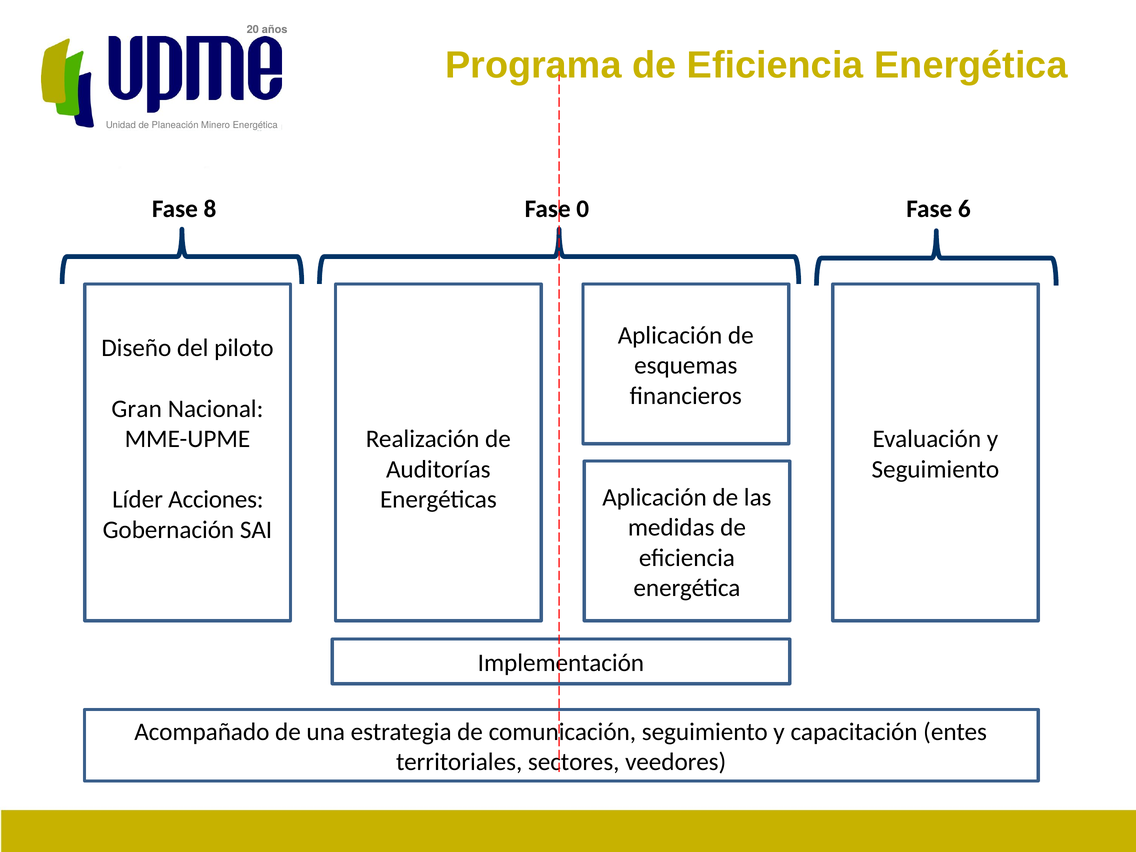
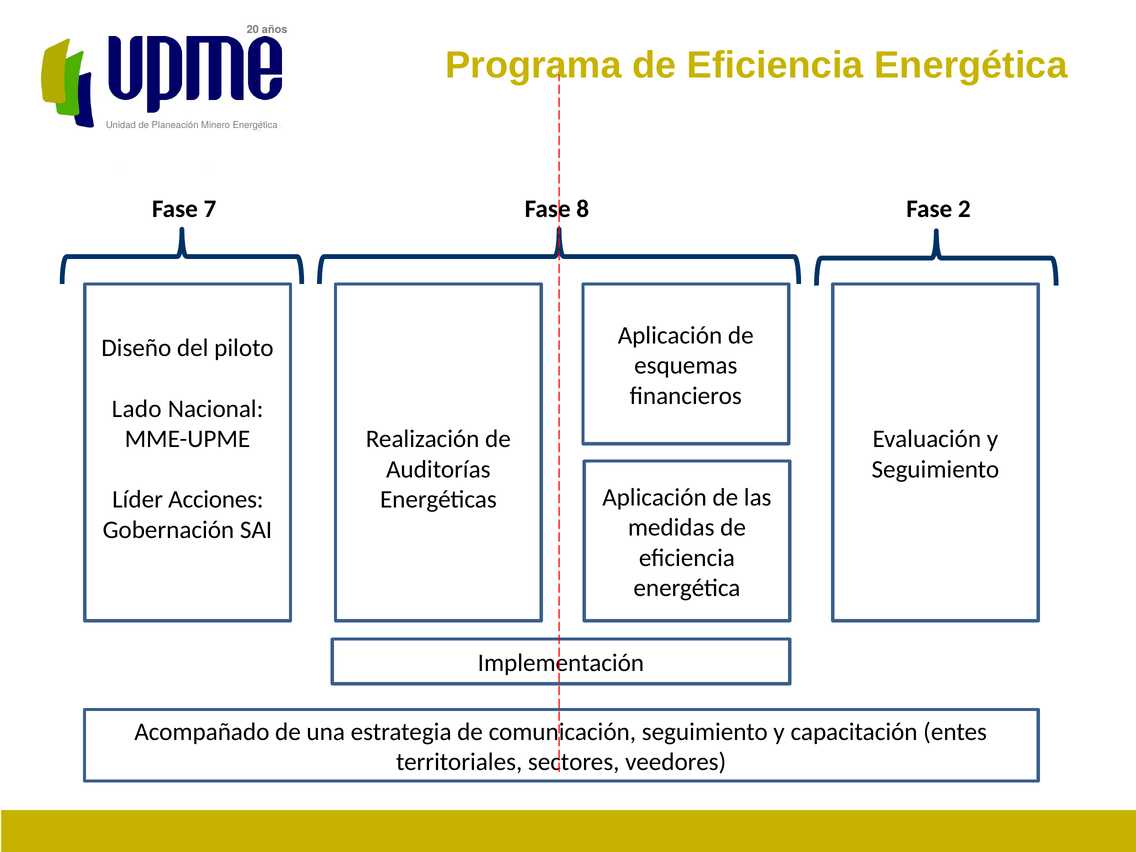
8: 8 -> 7 (210, 209)
0: 0 -> 8 (583, 209)
6: 6 -> 2 (964, 209)
Gran: Gran -> Lado (137, 409)
